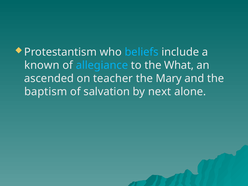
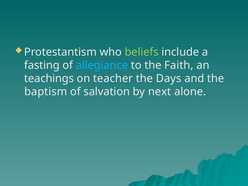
beliefs colour: light blue -> light green (142, 52)
known: known -> fasting (42, 65)
What: What -> Faith (179, 65)
ascended: ascended -> teachings (49, 78)
Mary: Mary -> Days (169, 78)
